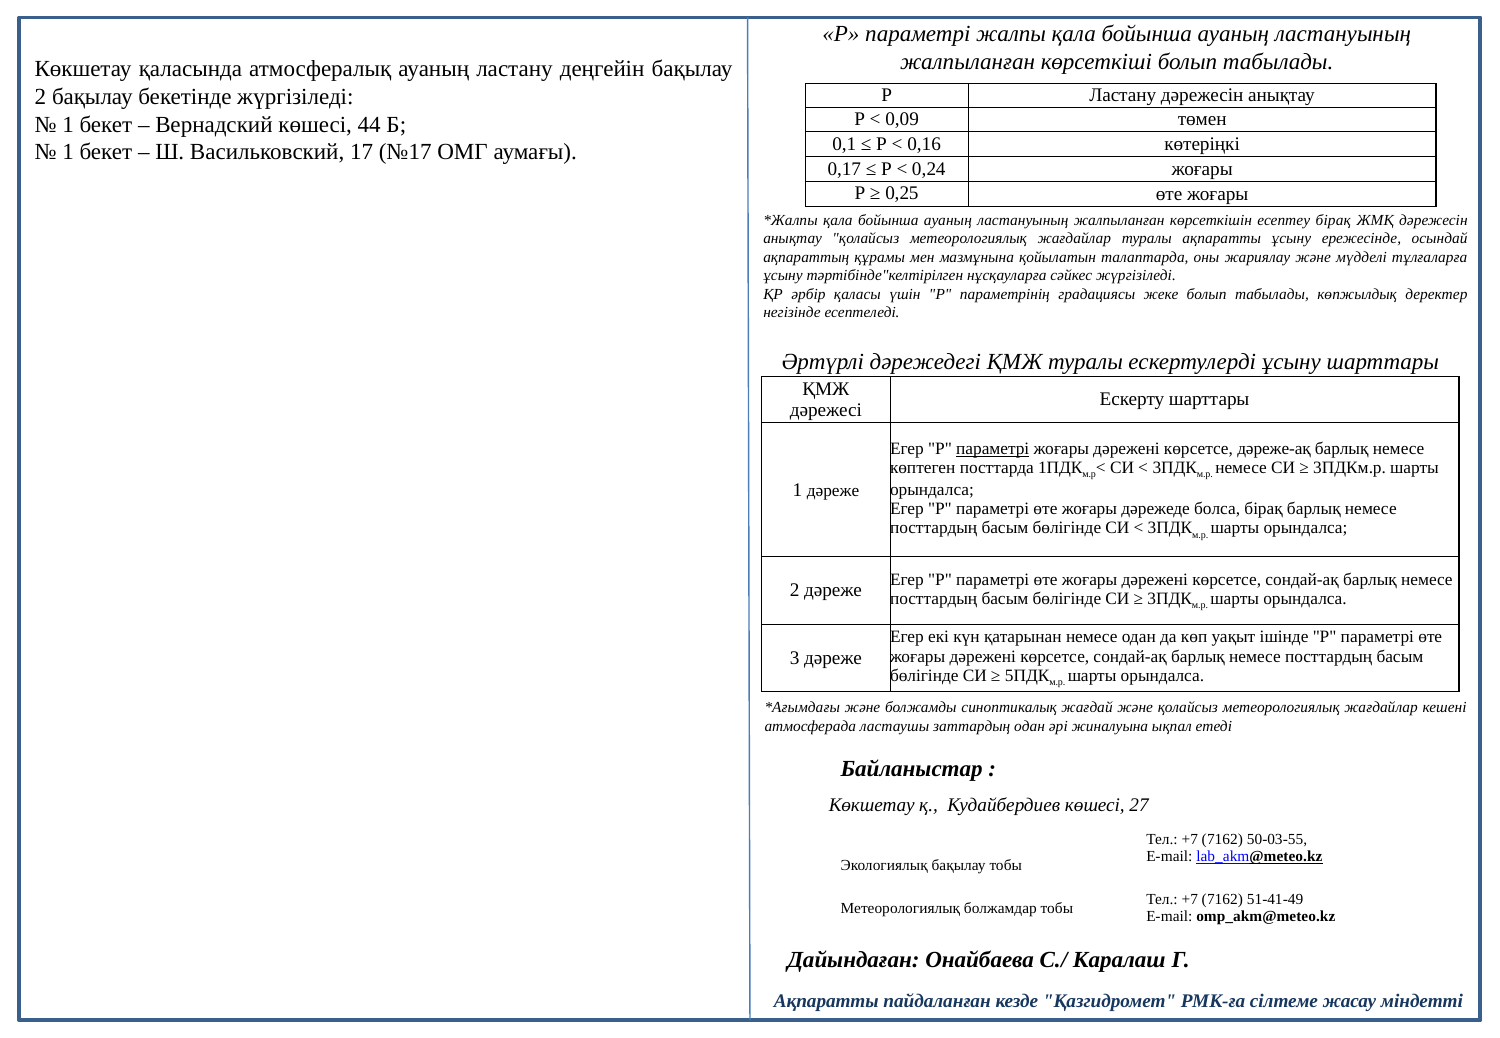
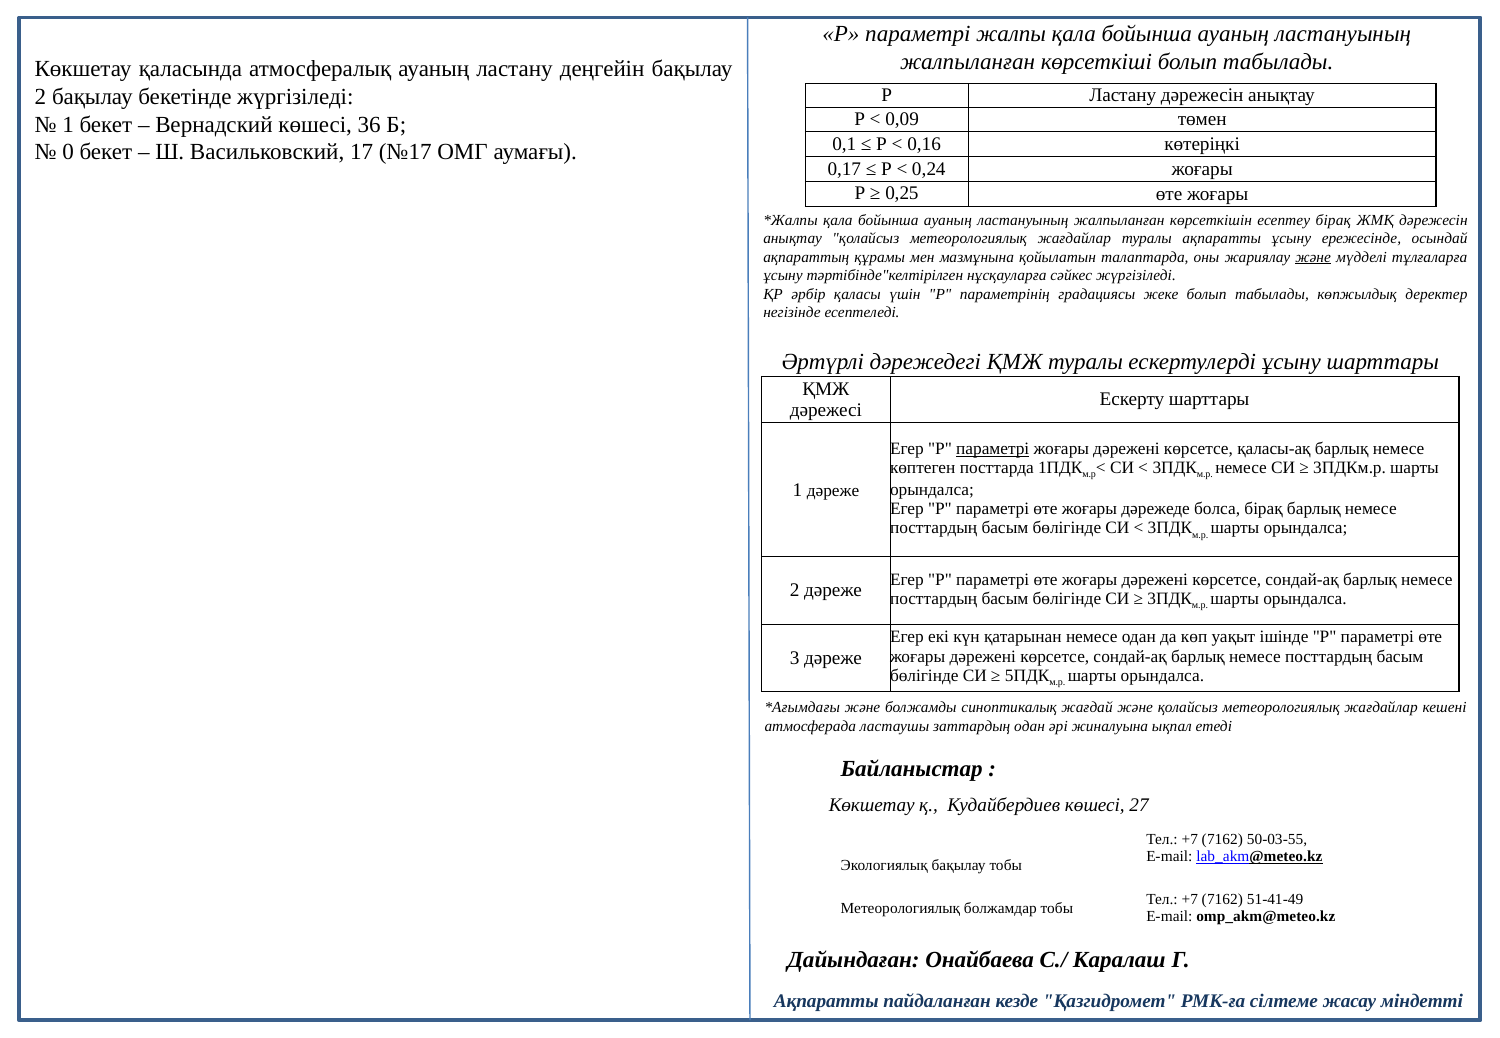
44: 44 -> 36 (369, 125)
1: 1 -> 0 (68, 152)
және underline: none -> present (1313, 257)
дәреже-ақ: дәреже-ақ -> қаласы-ақ (1274, 449)
